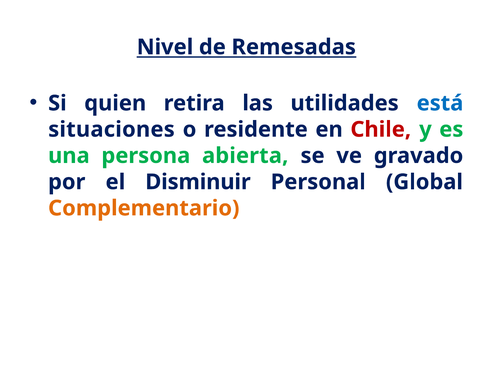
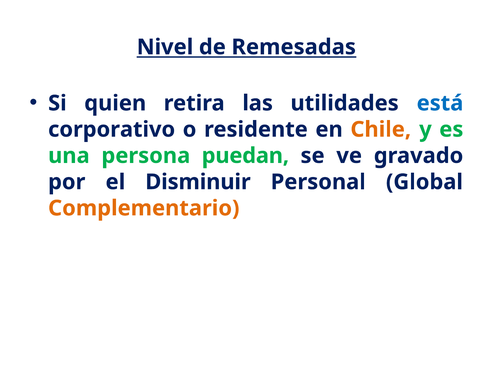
situaciones: situaciones -> corporativo (112, 130)
Chile colour: red -> orange (381, 130)
abierta: abierta -> puedan (245, 156)
